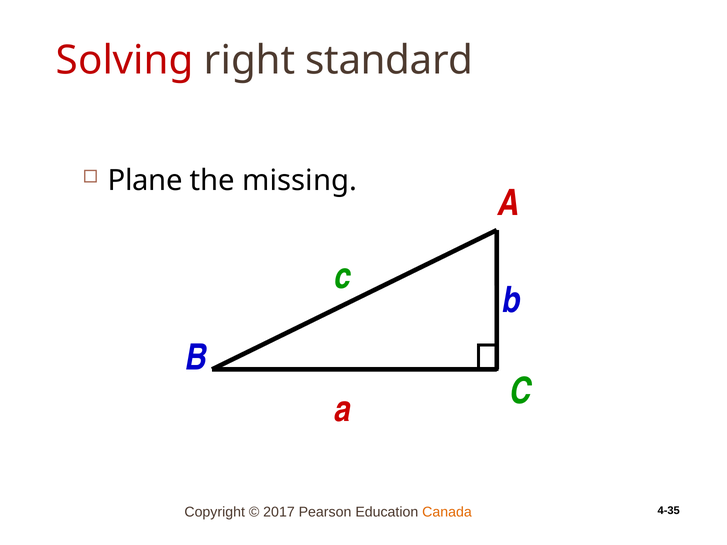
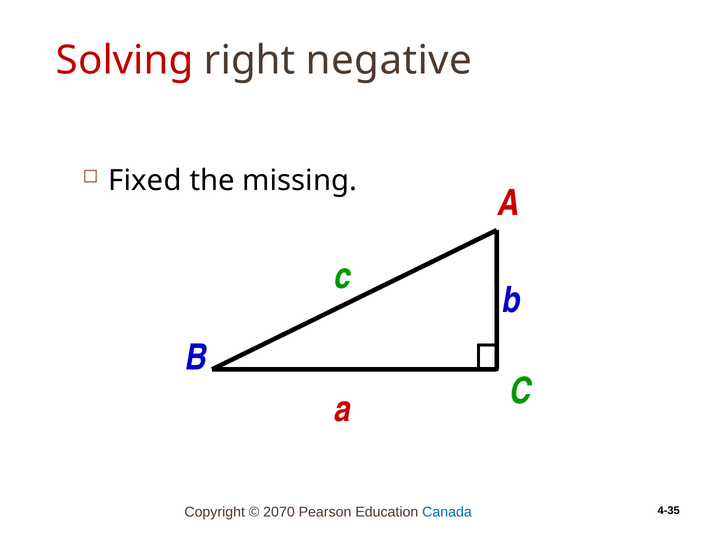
standard: standard -> negative (389, 60)
Plane: Plane -> Fixed (145, 181)
2017: 2017 -> 2070 (279, 512)
Canada colour: orange -> blue (447, 512)
